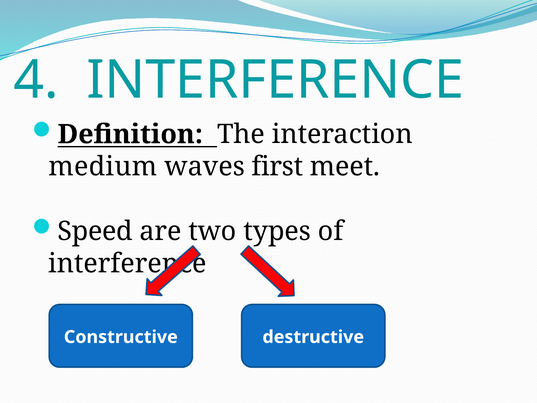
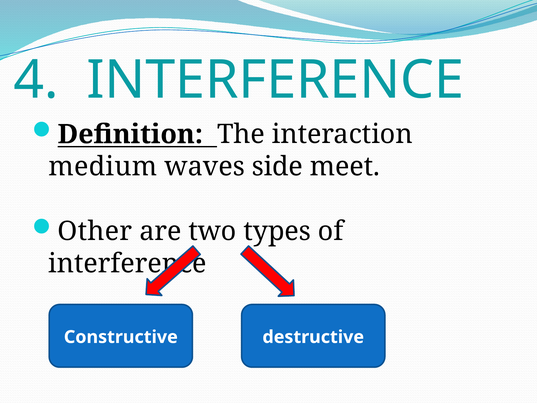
first: first -> side (277, 167)
Speed: Speed -> Other (95, 231)
